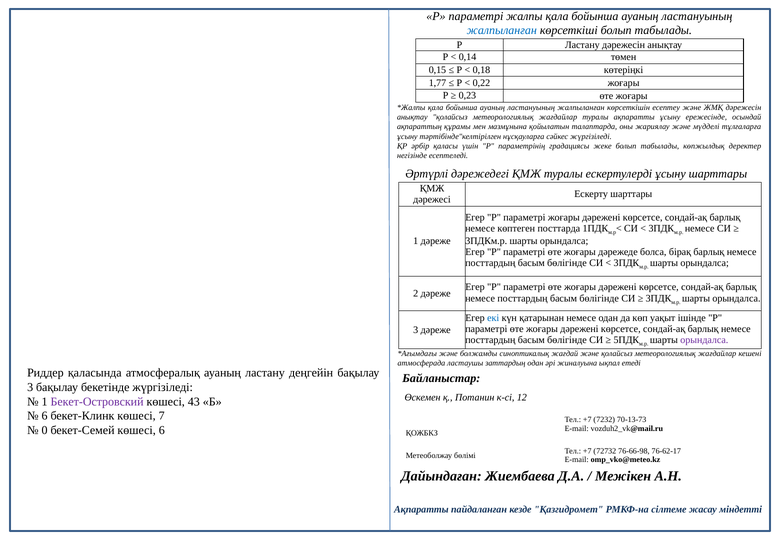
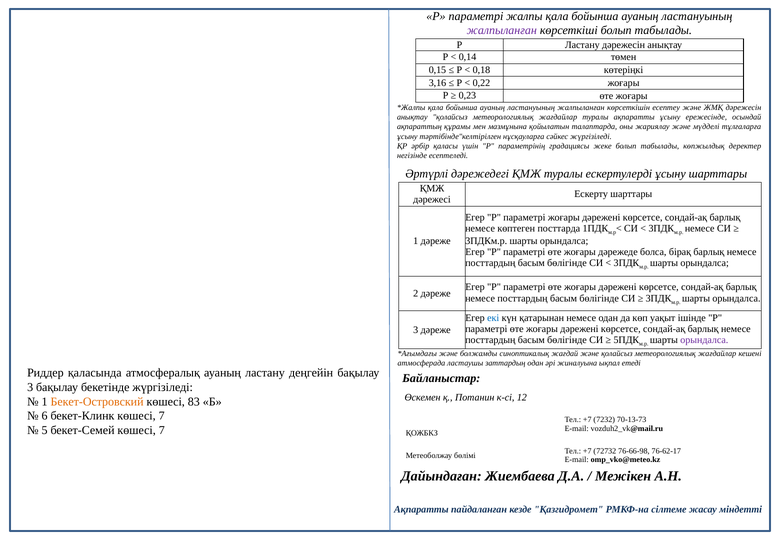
жалпыланған colour: blue -> purple (502, 30)
1,77: 1,77 -> 3,16 (437, 83)
Бекет-Островский colour: purple -> orange (97, 402)
43: 43 -> 83 (194, 402)
0: 0 -> 5 (45, 430)
бекет-Семей көшесі 6: 6 -> 7 (162, 430)
